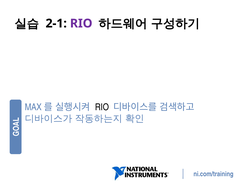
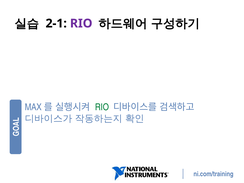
RIO colour: black -> green (102, 107)
